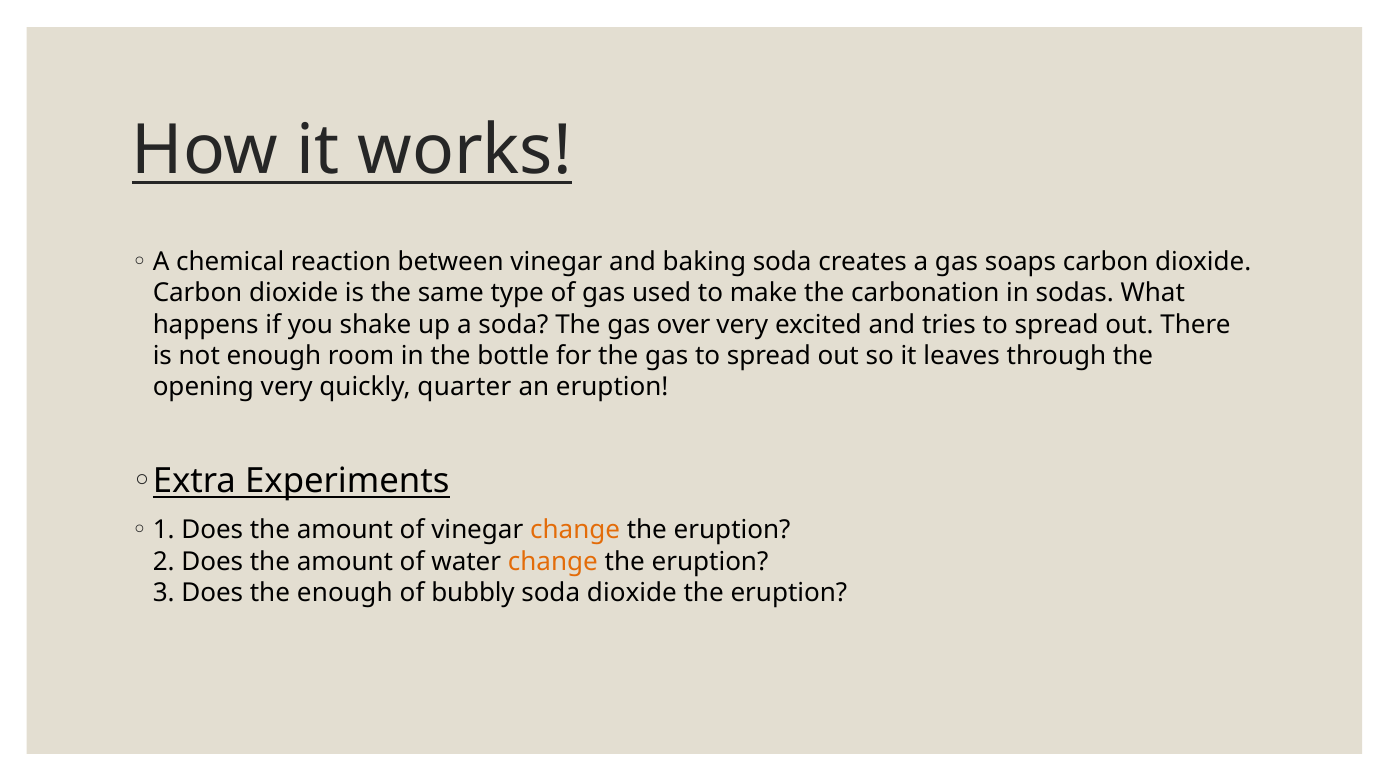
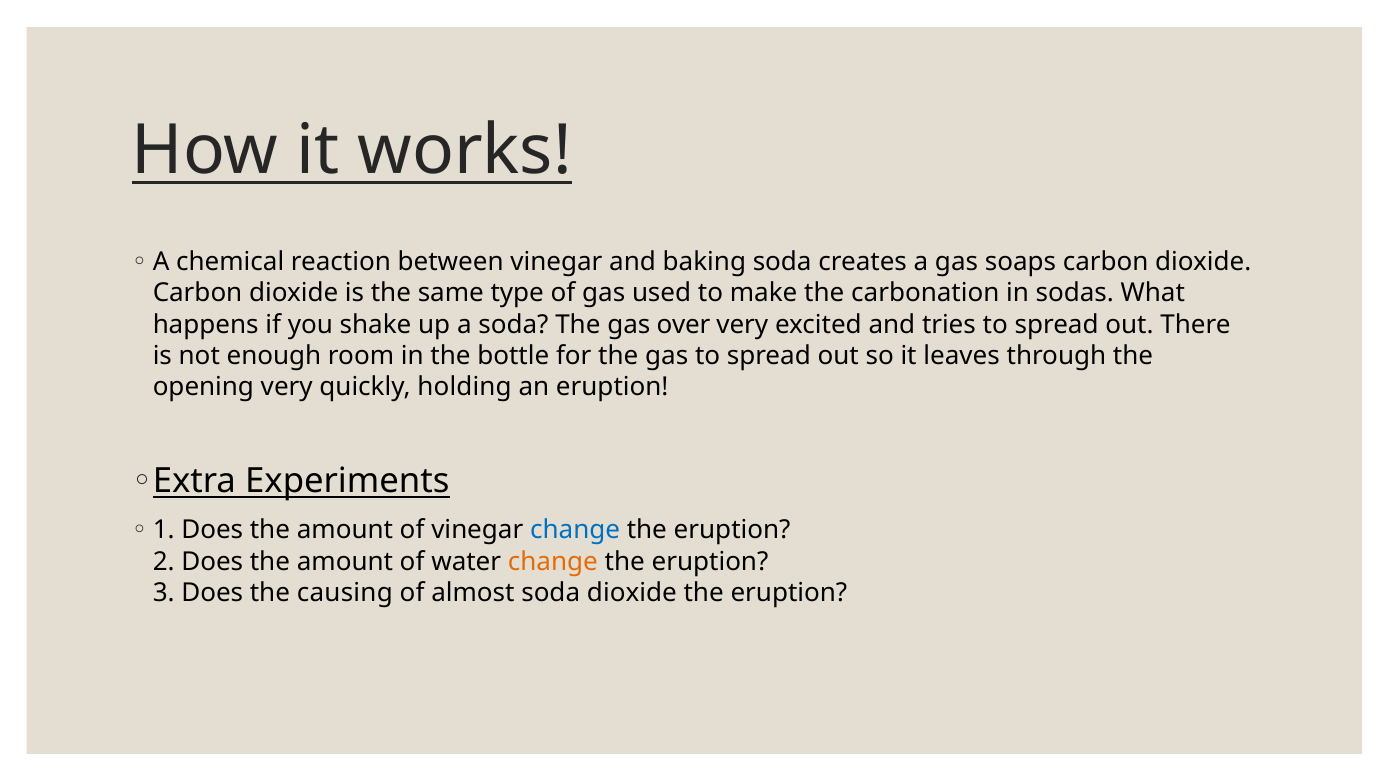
quarter: quarter -> holding (464, 387)
change colour: orange -> blue (575, 531)
the enough: enough -> causing (345, 593)
bubbly: bubbly -> almost (473, 593)
